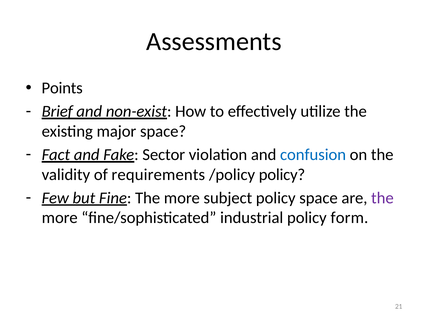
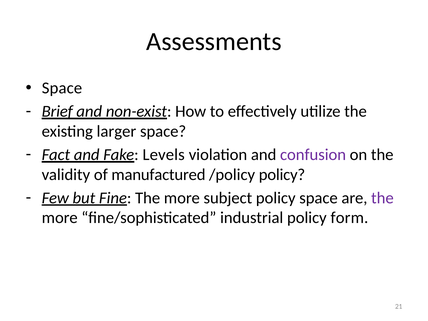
Points: Points -> Space (62, 88)
major: major -> larger (116, 131)
Sector: Sector -> Levels (164, 155)
confusion colour: blue -> purple (313, 155)
requirements: requirements -> manufactured (158, 175)
